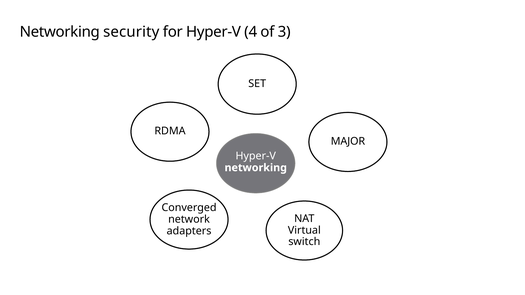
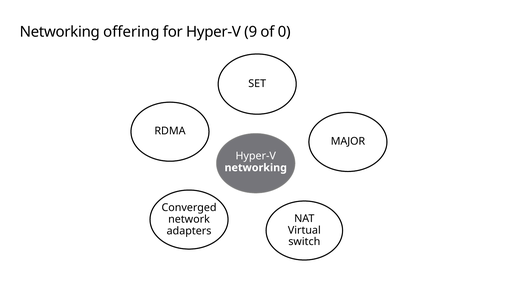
security: security -> offering (131, 32)
4: 4 -> 9 (251, 32)
3: 3 -> 0 (284, 32)
